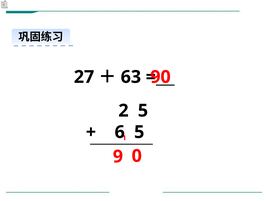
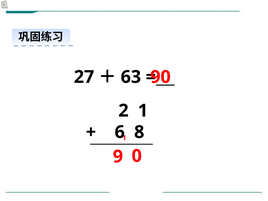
2 5: 5 -> 1 (143, 111)
5: 5 -> 8 (139, 132)
